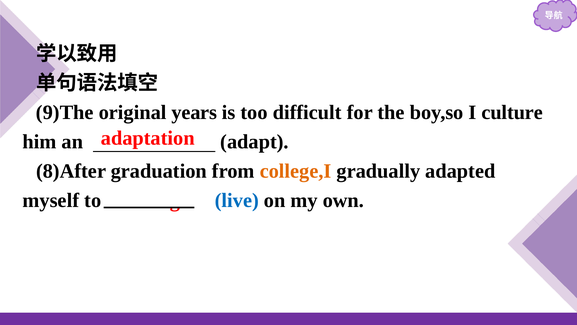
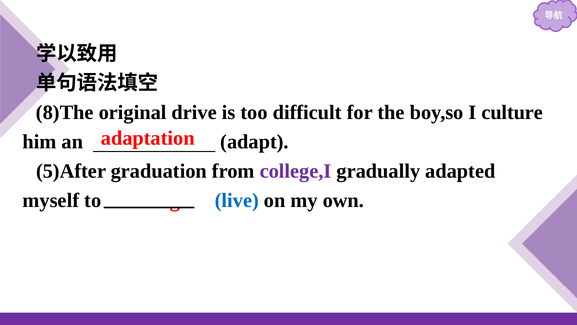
9)The: 9)The -> 8)The (65, 112)
years: years -> drive (194, 112)
8)After: 8)After -> 5)After (71, 171)
college,I colour: orange -> purple (296, 171)
